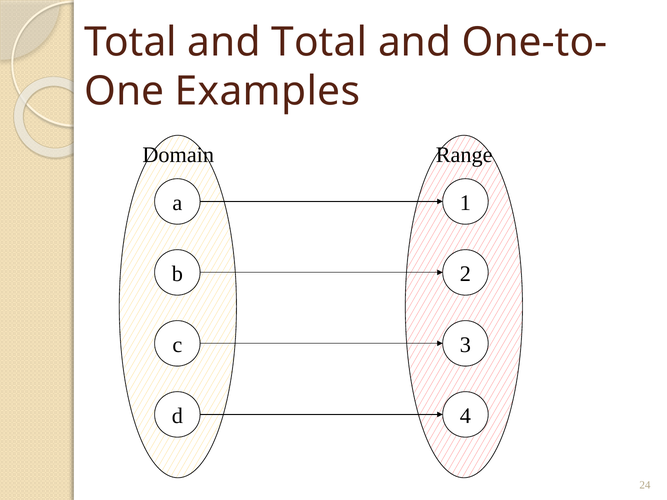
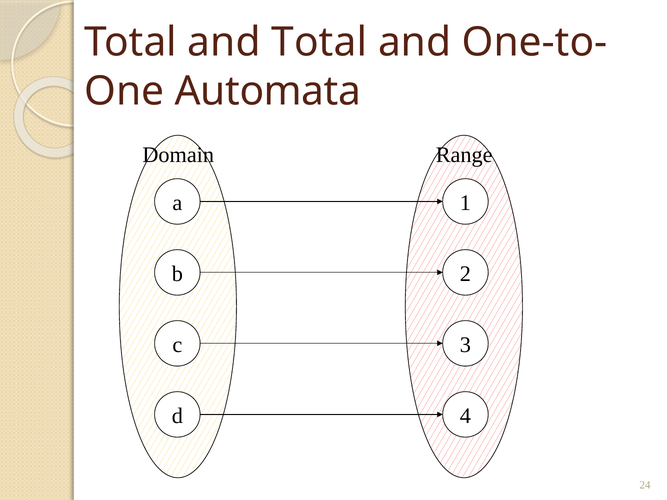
Examples: Examples -> Automata (268, 91)
